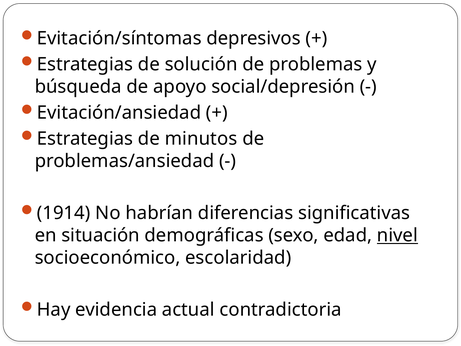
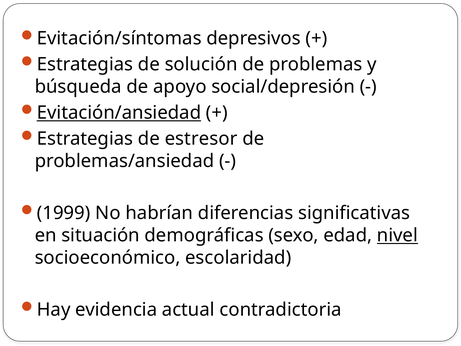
Evitación/ansiedad underline: none -> present (119, 113)
minutos: minutos -> estresor (201, 139)
1914: 1914 -> 1999 (64, 213)
